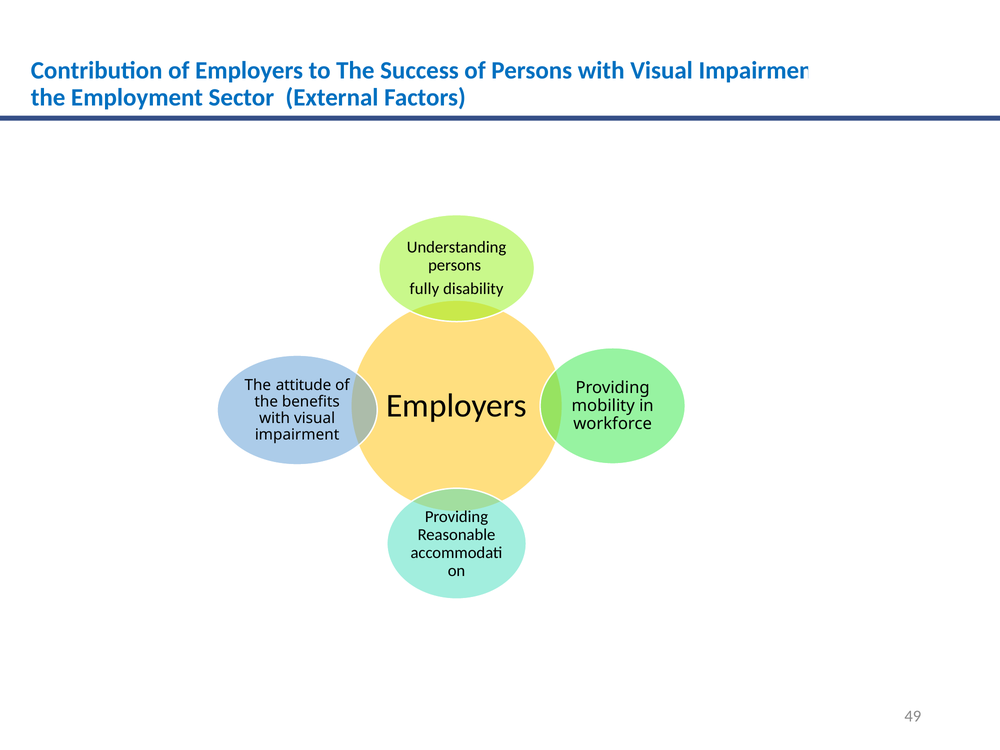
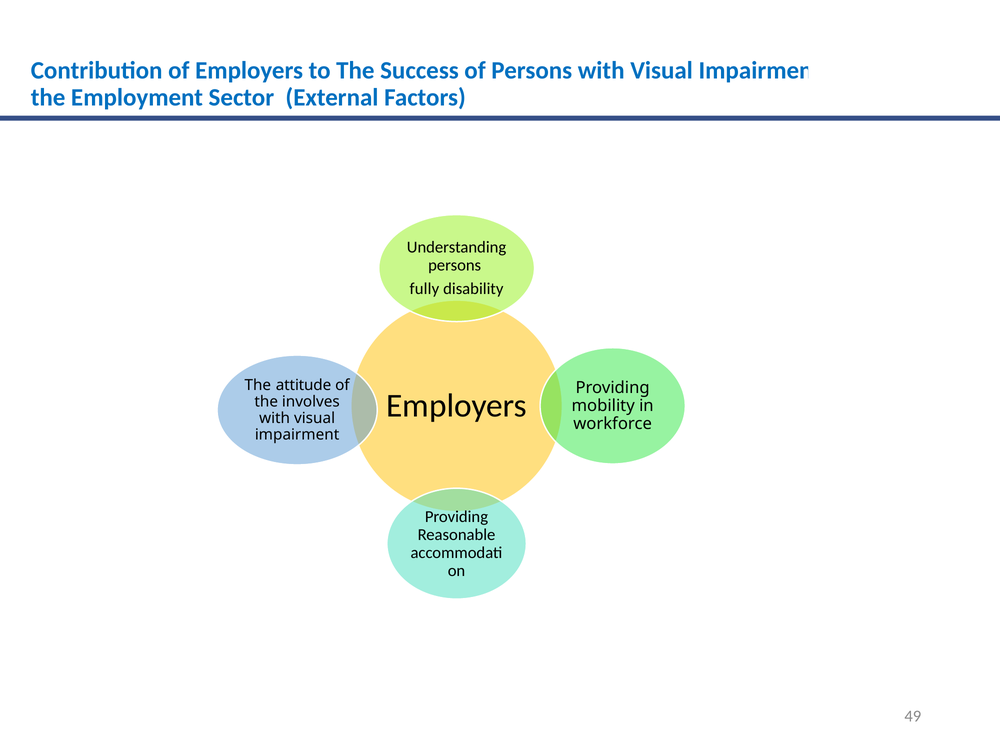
benefits: benefits -> involves (311, 402)
